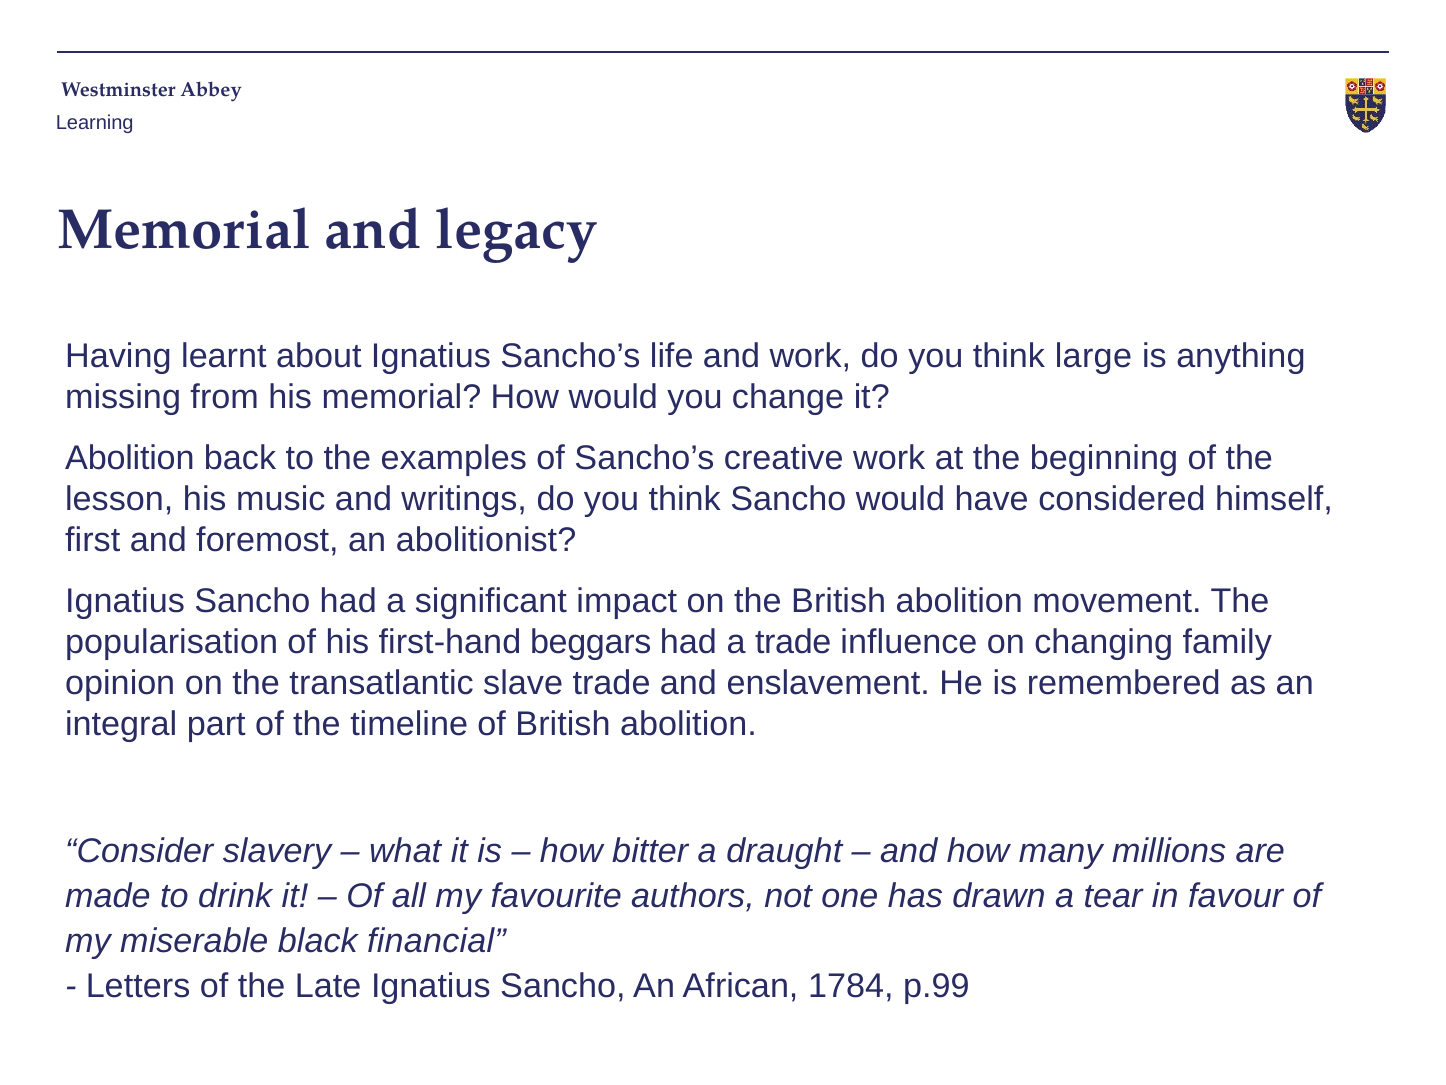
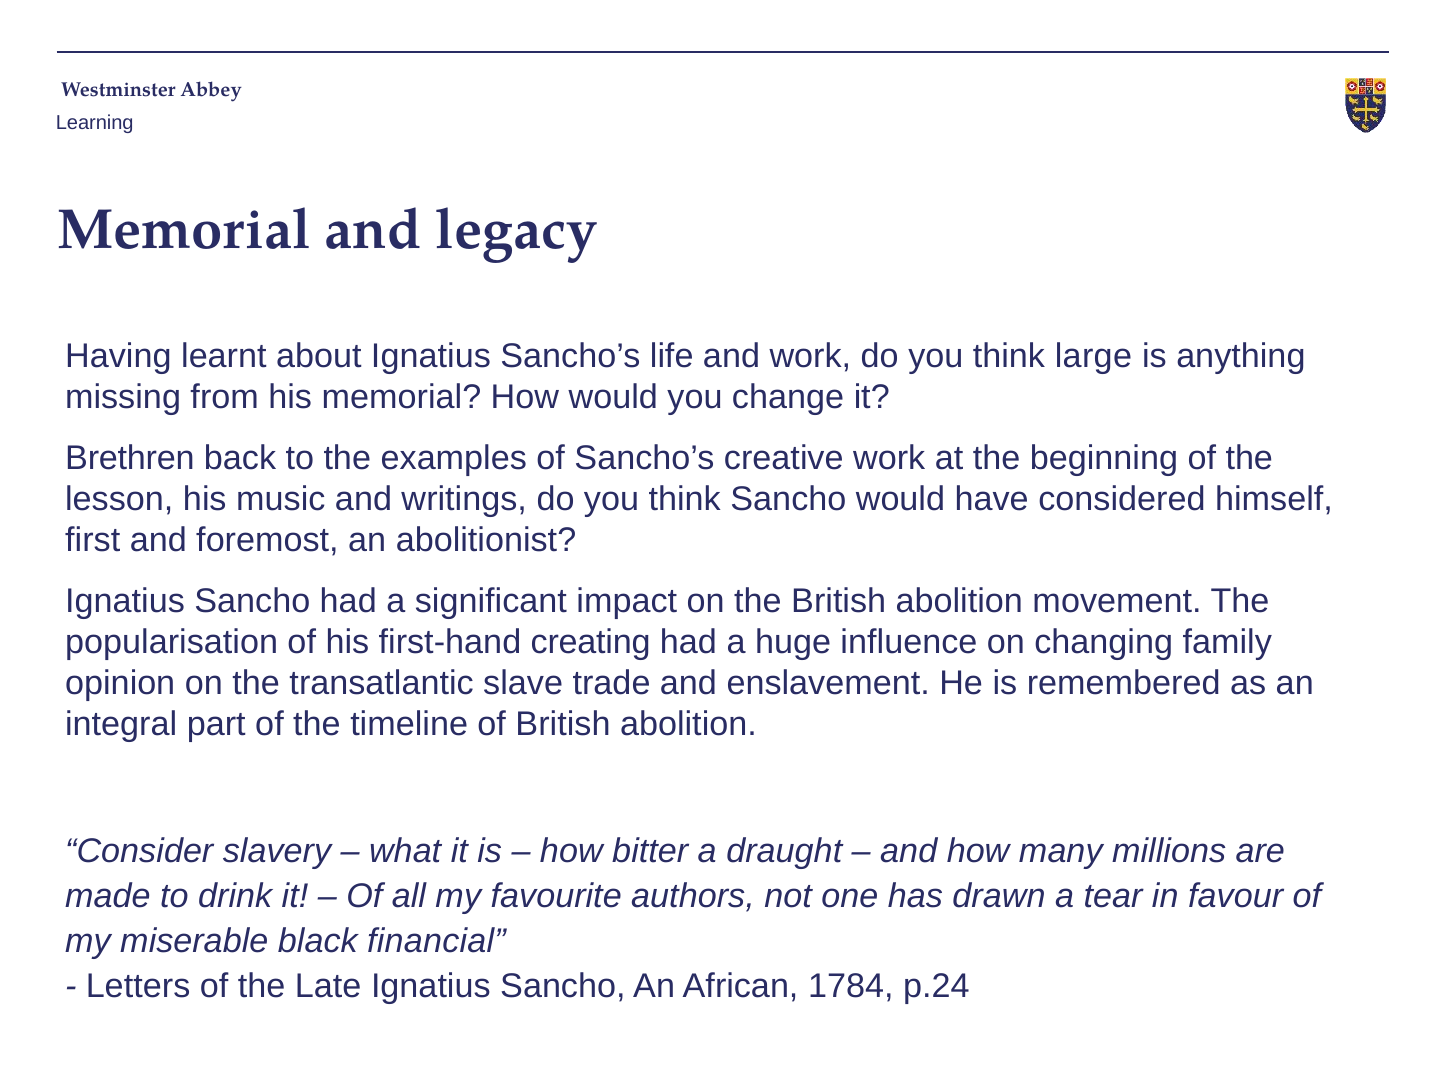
Abolition: Abolition -> Brethren (130, 458)
beggars: beggars -> creating (591, 642)
a trade: trade -> huge (793, 642)
p.99: p.99 -> p.24 (936, 986)
